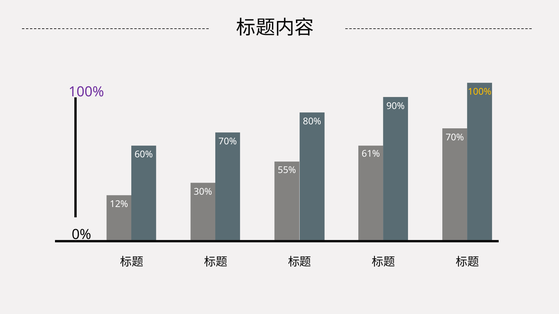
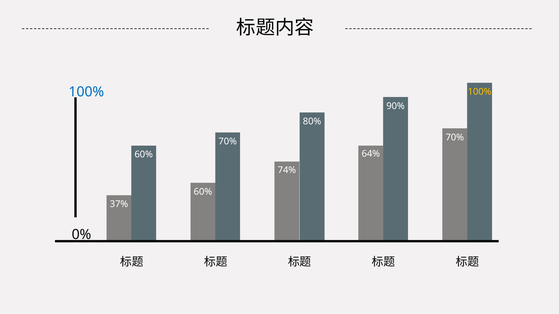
100% colour: purple -> blue (86, 92)
61%: 61% -> 64% (371, 154)
55%: 55% -> 74% (287, 171)
30%: 30% -> 60% (203, 192)
12%: 12% -> 37% (119, 204)
